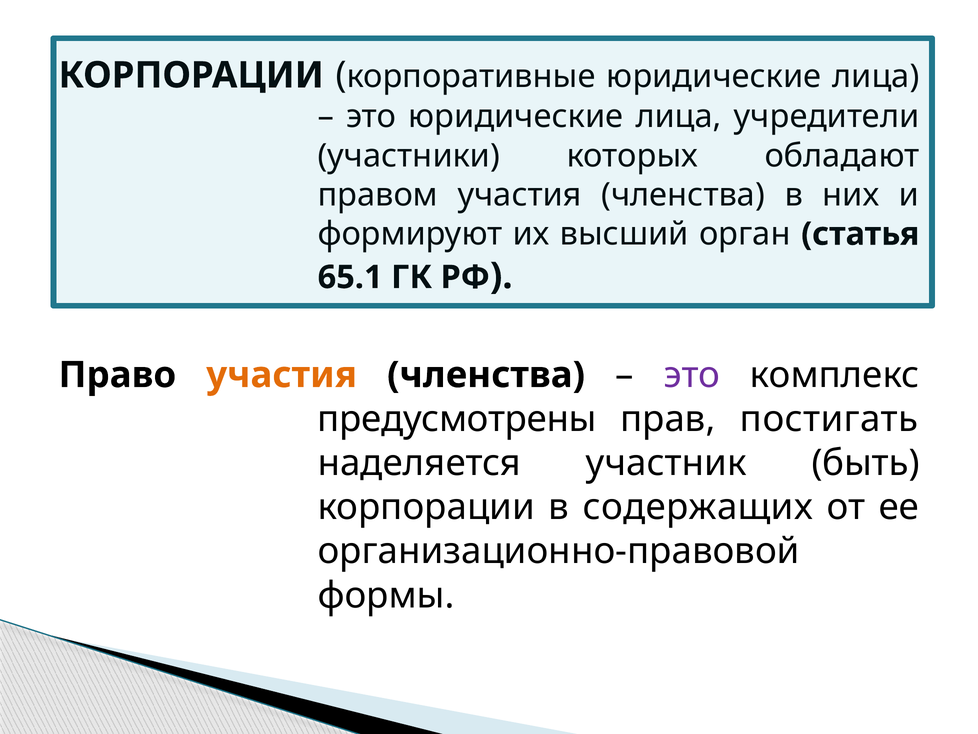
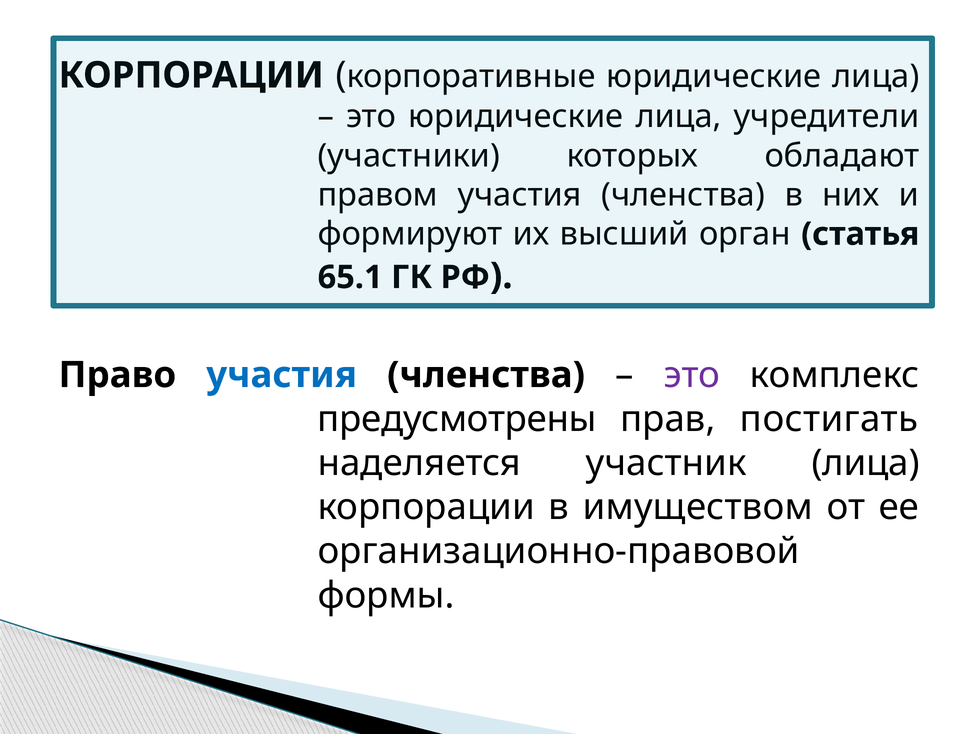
участия colour: orange -> blue (282, 375)
участник быть: быть -> лица (866, 463)
содержащих: содержащих -> имуществом (698, 507)
